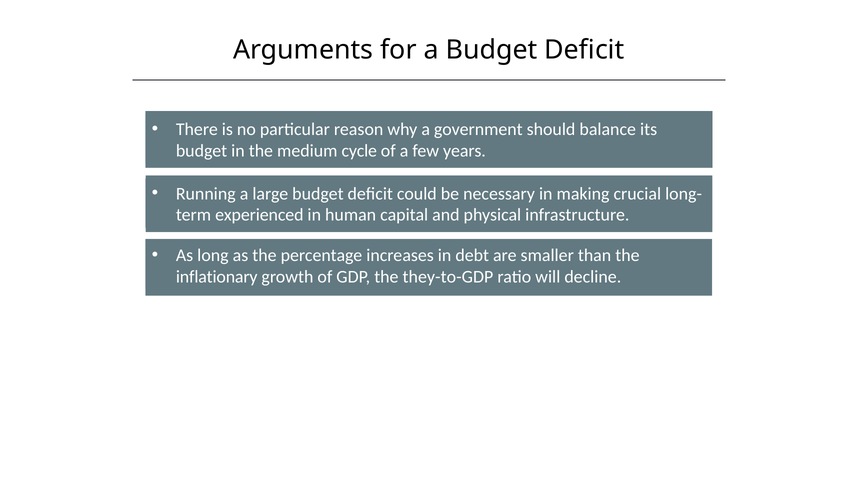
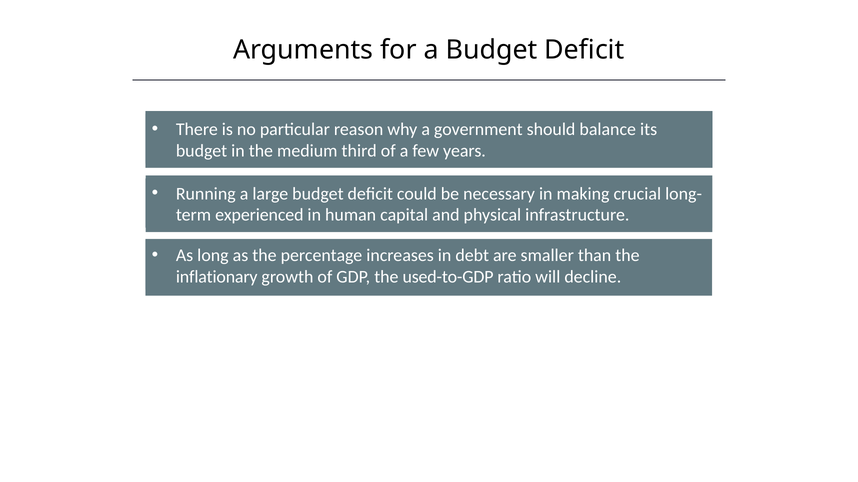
cycle: cycle -> third (359, 151)
they-to-GDP: they-to-GDP -> used-to-GDP (448, 277)
